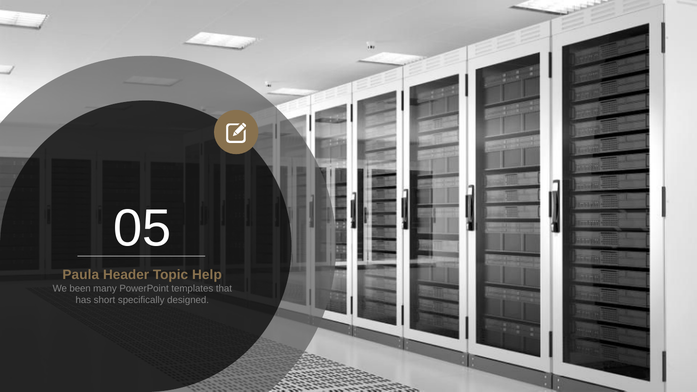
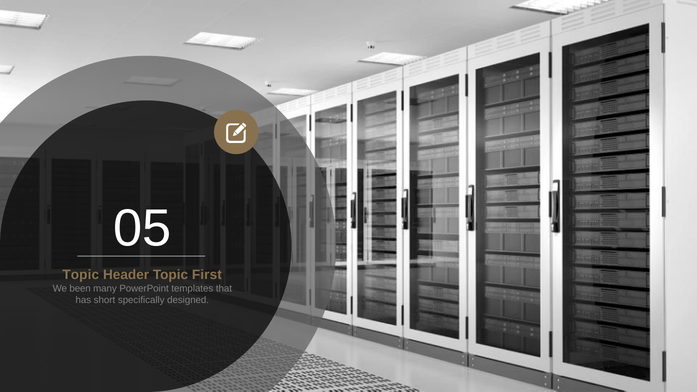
Paula: Paula -> Topic (81, 275)
Help: Help -> First (207, 275)
